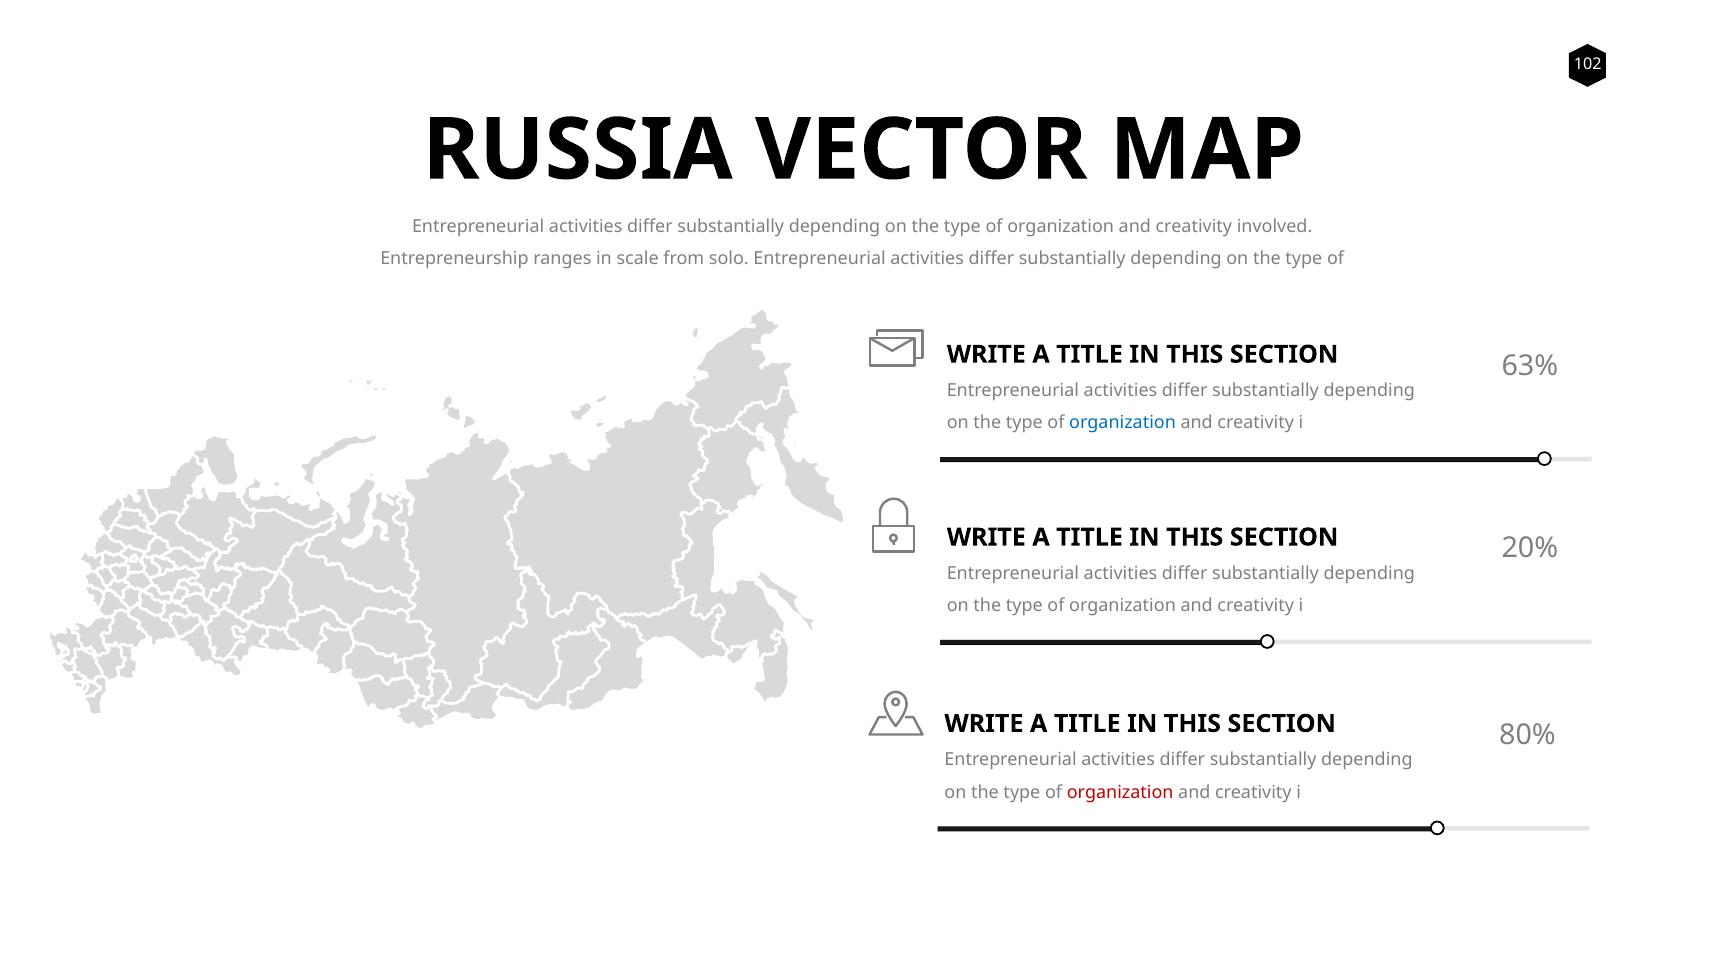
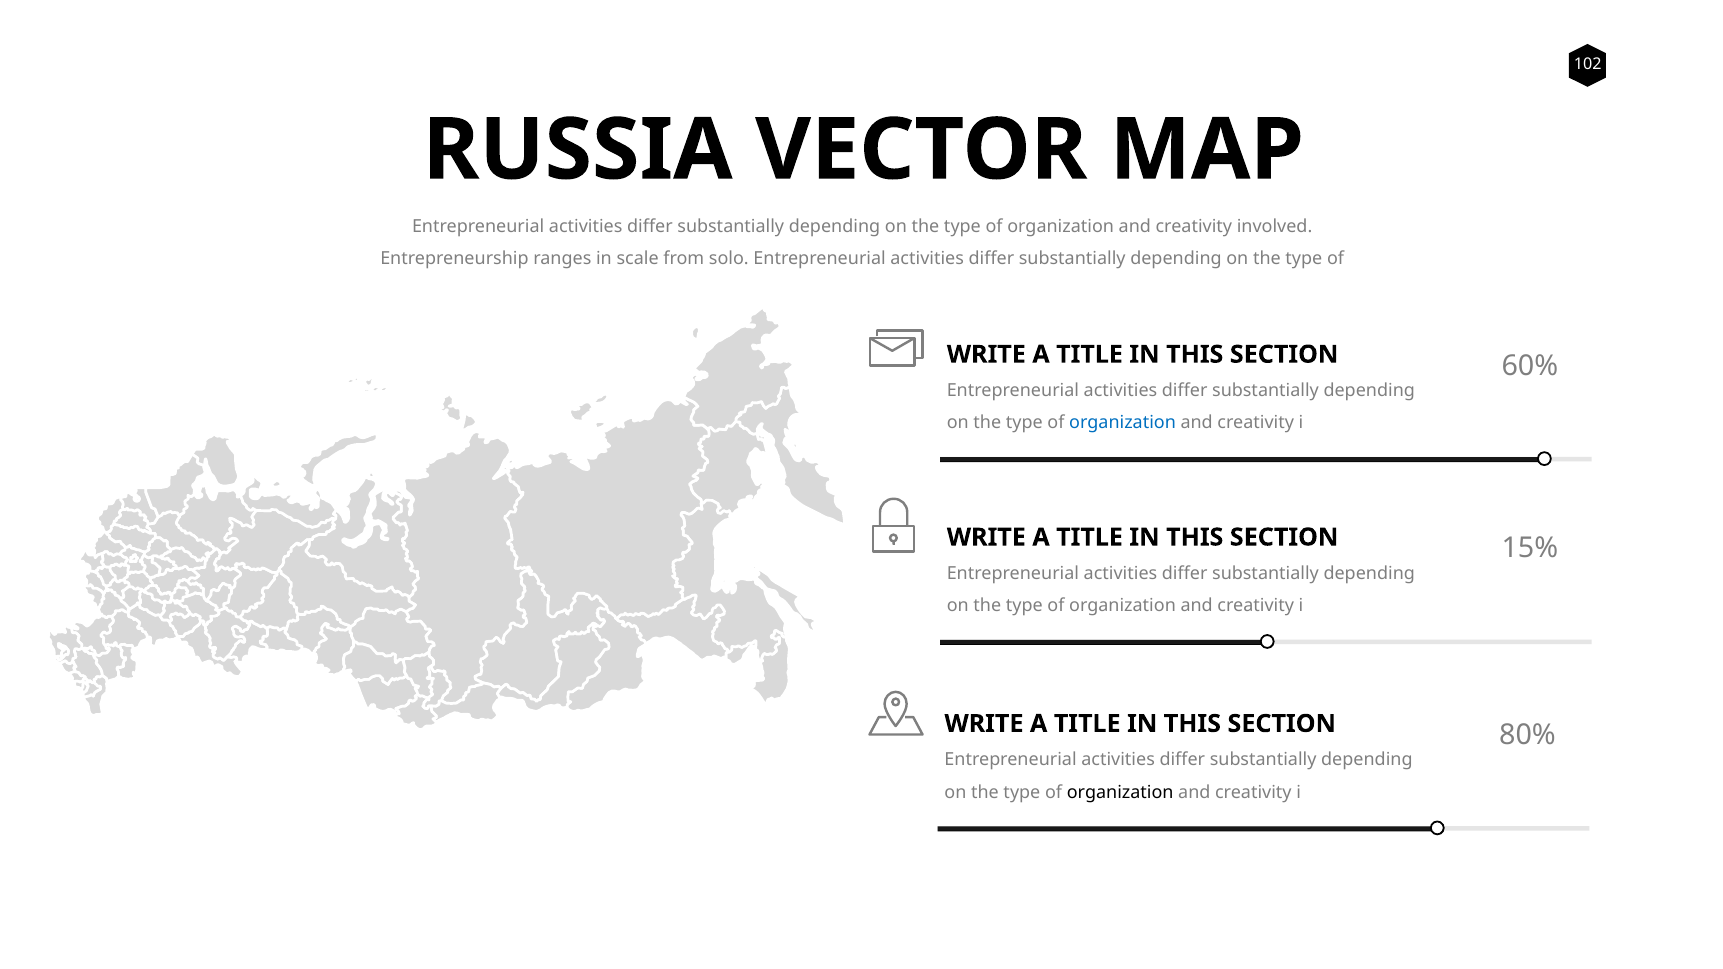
63%: 63% -> 60% (1530, 366)
20%: 20% -> 15% (1530, 549)
organization colour: red -> black (1120, 792)
